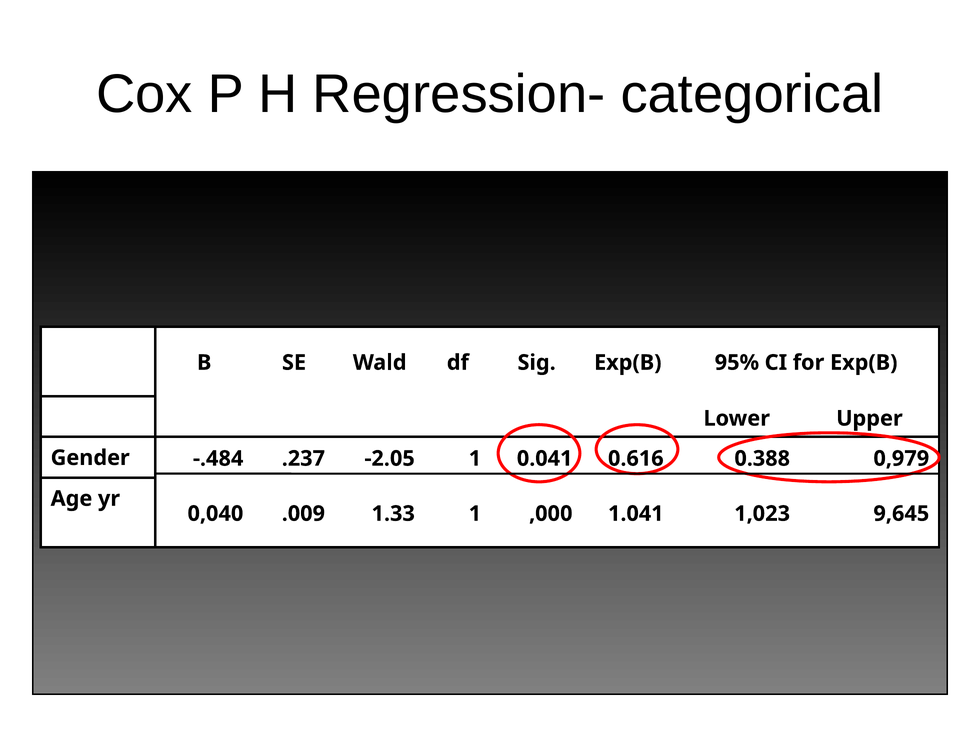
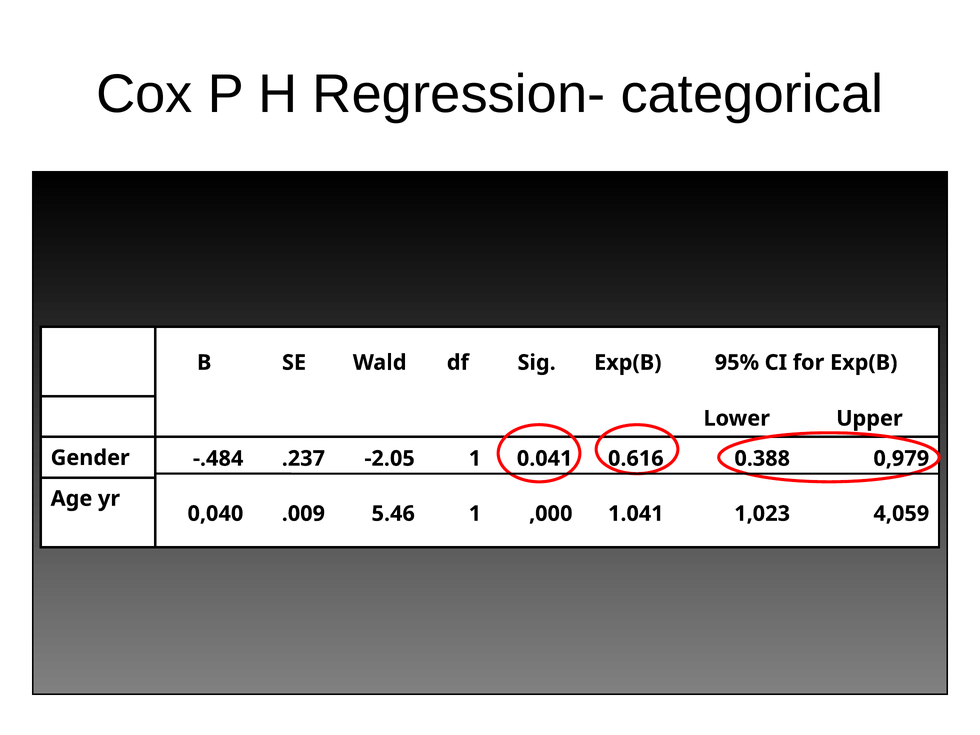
1.33: 1.33 -> 5.46 (393, 514)
9,645: 9,645 -> 4,059 (901, 514)
